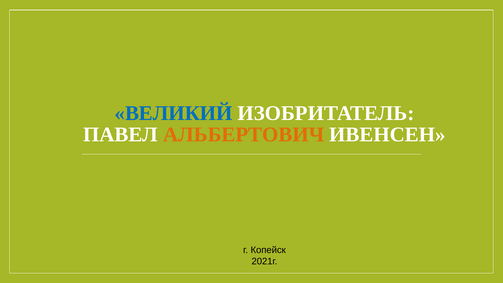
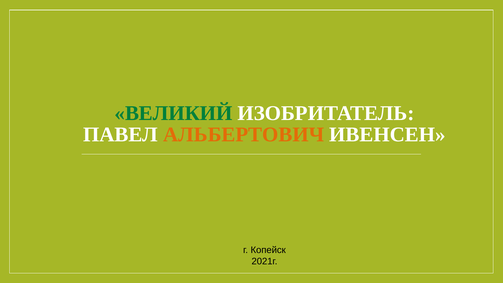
ВЕЛИКИЙ colour: blue -> green (173, 113)
